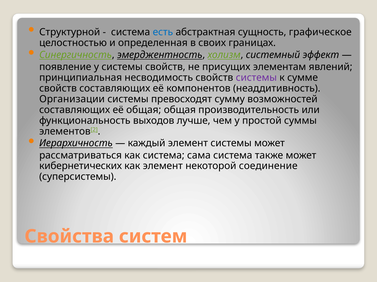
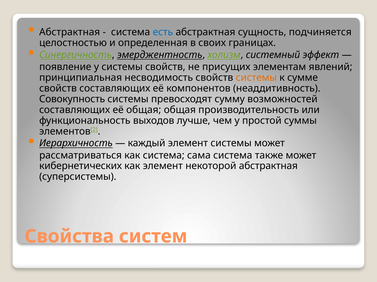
Структурной: Структурной -> Абстрактная (70, 32)
графическое: графическое -> подчиняется (320, 32)
системы colour: purple -> orange (256, 78)
Организации: Организации -> Совокупность (72, 99)
некоторой соединение: соединение -> абстрактная (268, 166)
